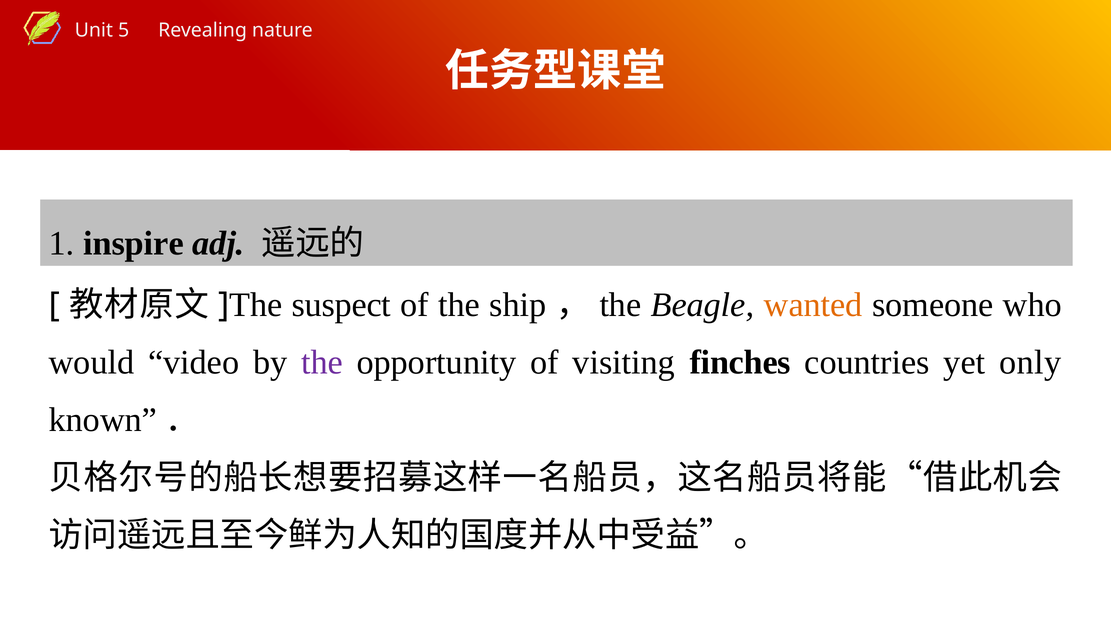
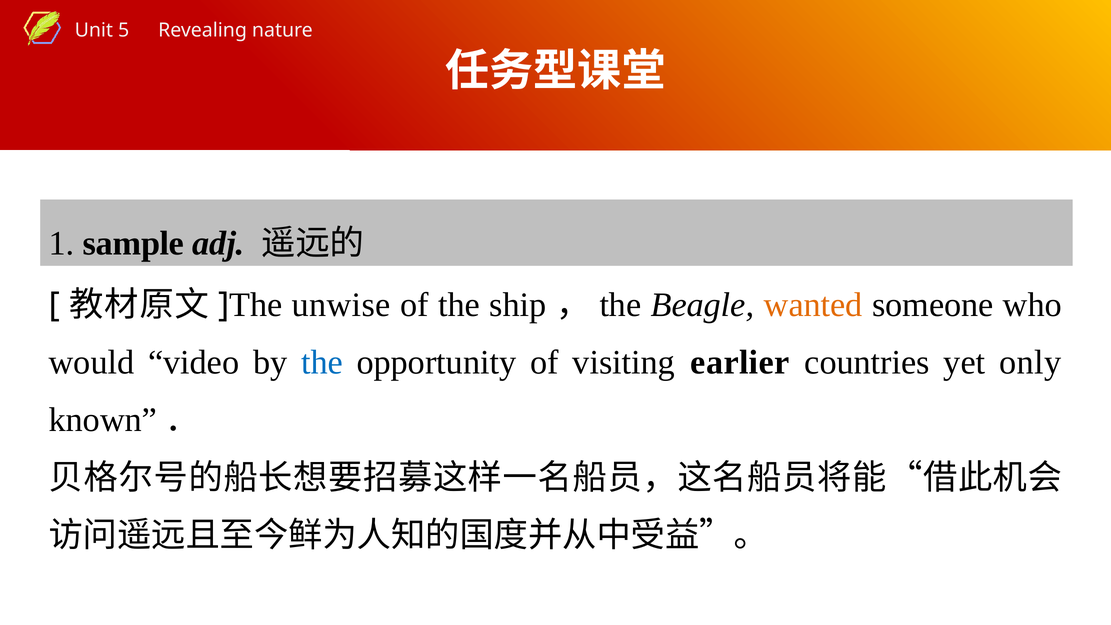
inspire: inspire -> sample (134, 243)
suspect: suspect -> unwise (341, 305)
the colour: purple -> blue (322, 362)
finches: finches -> earlier (740, 362)
